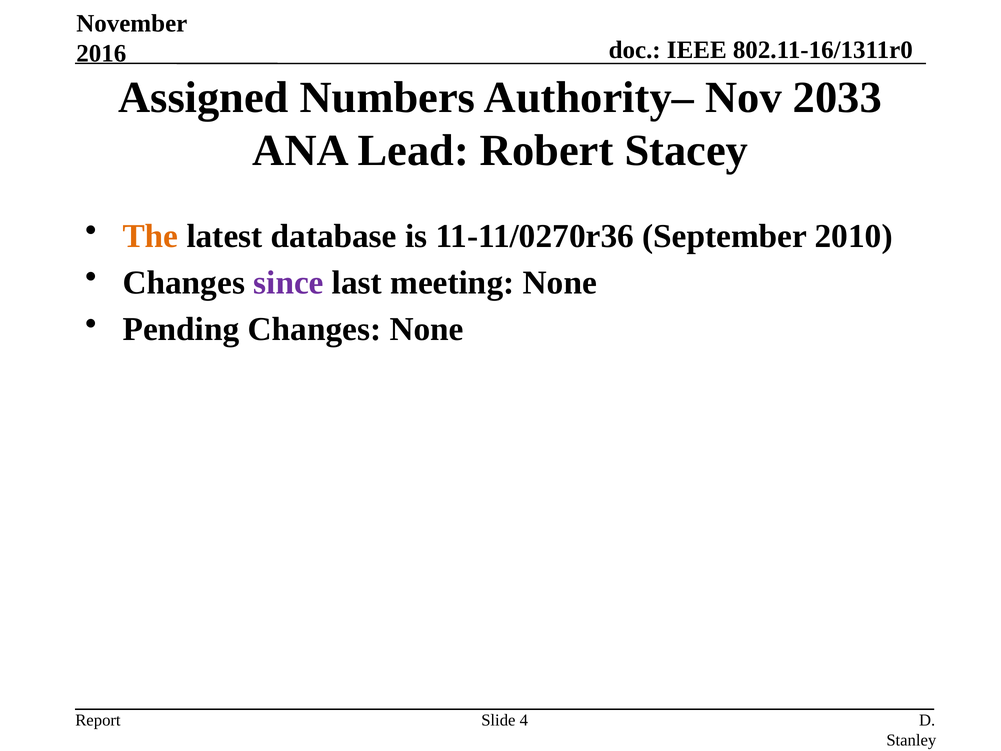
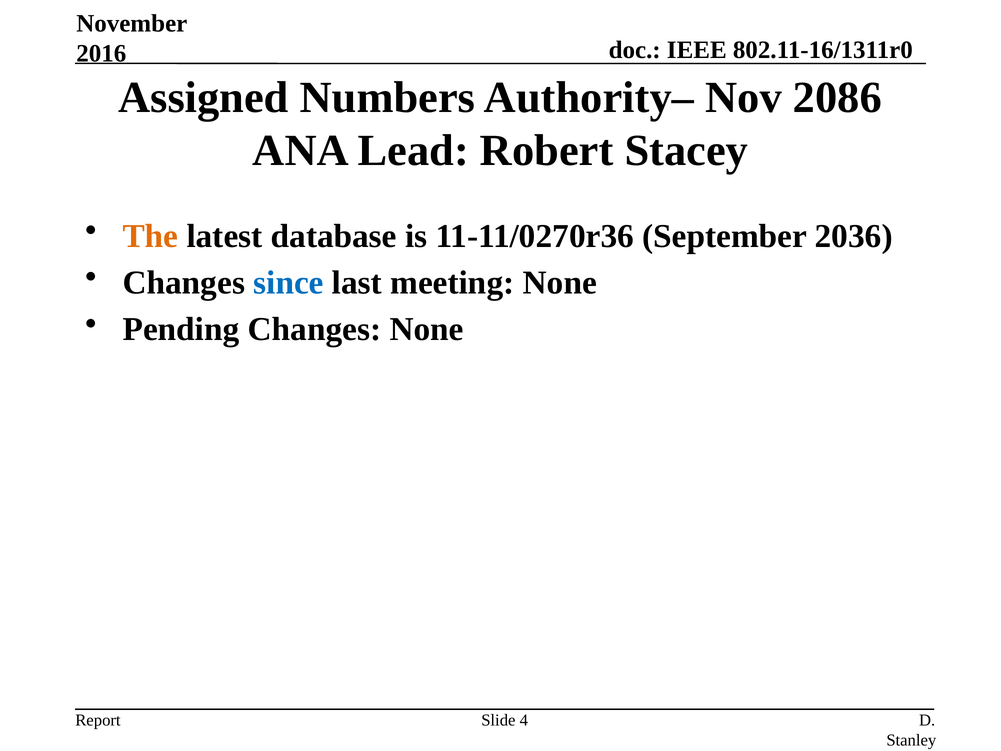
2033: 2033 -> 2086 (837, 97)
2010: 2010 -> 2036 (854, 236)
since colour: purple -> blue (288, 283)
